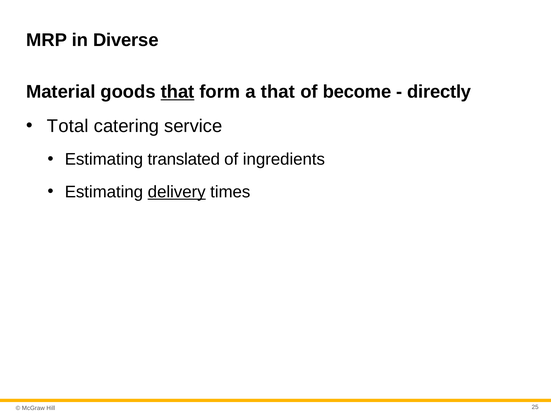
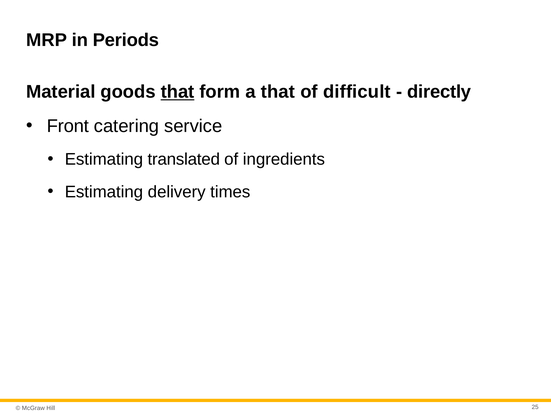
Diverse: Diverse -> Periods (126, 40)
become: become -> difficult (357, 92)
Total: Total -> Front (68, 126)
delivery underline: present -> none (177, 192)
